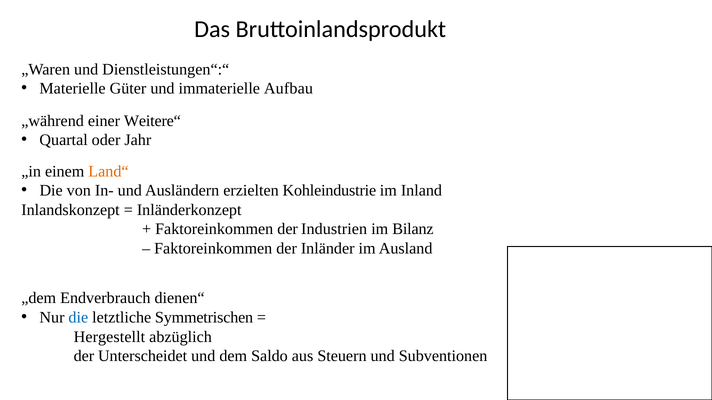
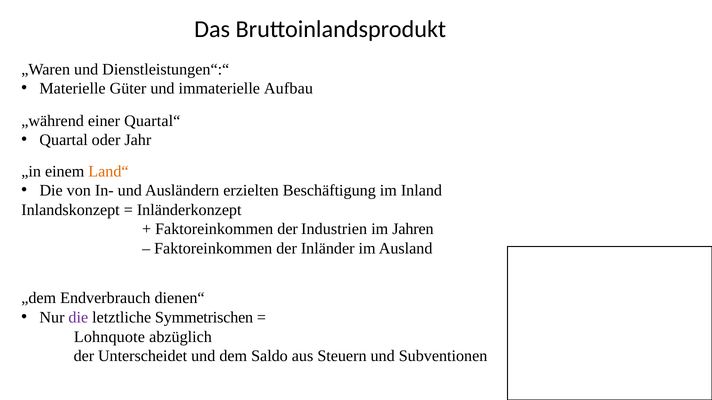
Weitere“: Weitere“ -> Quartal“ (152, 121)
Kohleindustrie: Kohleindustrie -> Beschäftigung (329, 191)
Bilanz: Bilanz -> Jahren (413, 229)
die colour: blue -> purple (78, 318)
Hergestellt: Hergestellt -> Lohnquote (109, 337)
